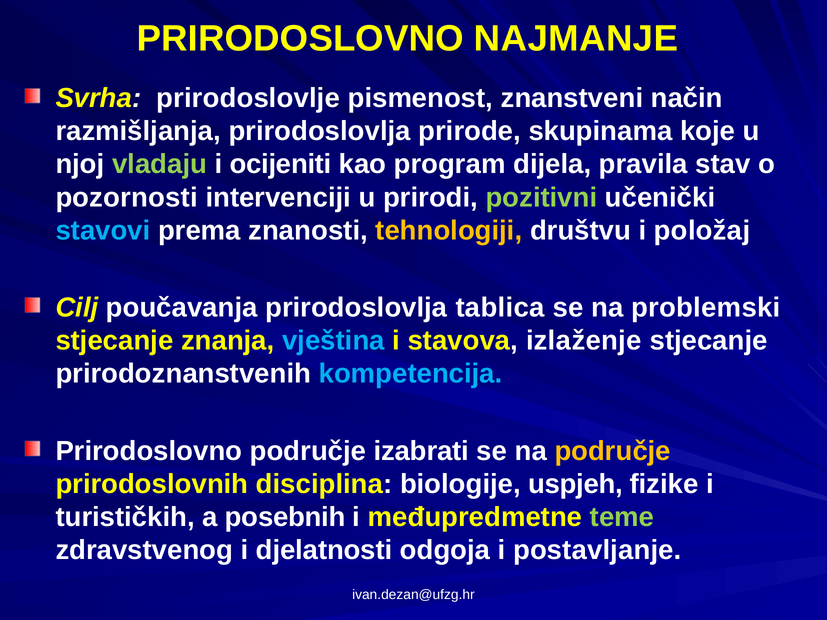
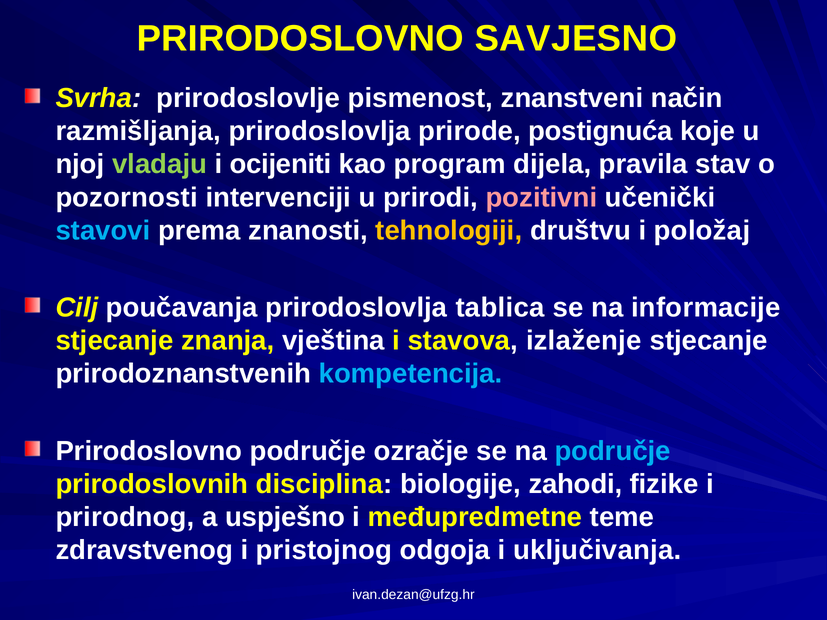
NAJMANJE: NAJMANJE -> SAVJESNO (576, 39)
skupinama: skupinama -> postignuća (601, 131)
pozitivni colour: light green -> pink (541, 198)
problemski: problemski -> informacije (706, 308)
vještina colour: light blue -> white (333, 341)
izabrati: izabrati -> ozračje (421, 451)
područje colour: yellow -> light blue (613, 451)
uspjeh: uspjeh -> zahodi (575, 484)
turističkih: turističkih -> prirodnog (125, 517)
posebnih: posebnih -> uspješno (285, 517)
teme colour: light green -> white (622, 517)
djelatnosti: djelatnosti -> pristojnog (324, 550)
postavljanje: postavljanje -> uključivanja (597, 550)
